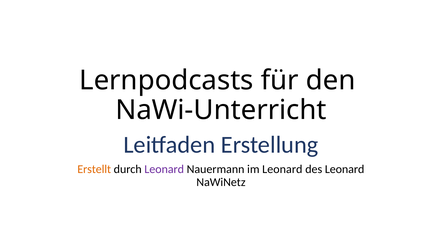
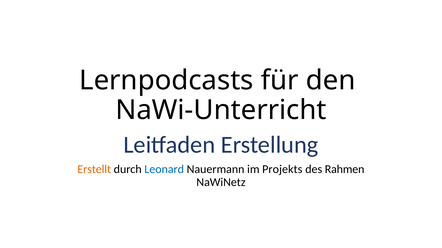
Leonard colour: purple -> blue (164, 170)
im Leonard: Leonard -> Projekts (282, 170)
des Leonard: Leonard -> Rahmen (345, 170)
